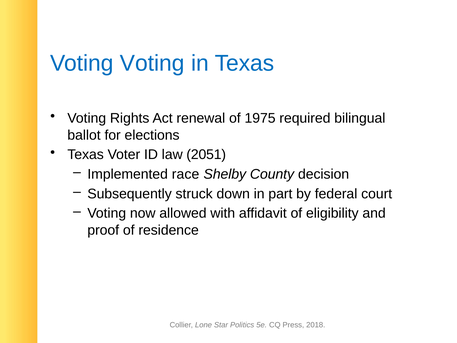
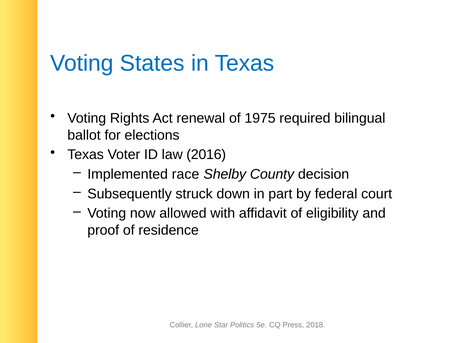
Voting Voting: Voting -> States (152, 63)
2051: 2051 -> 2016 (206, 155)
